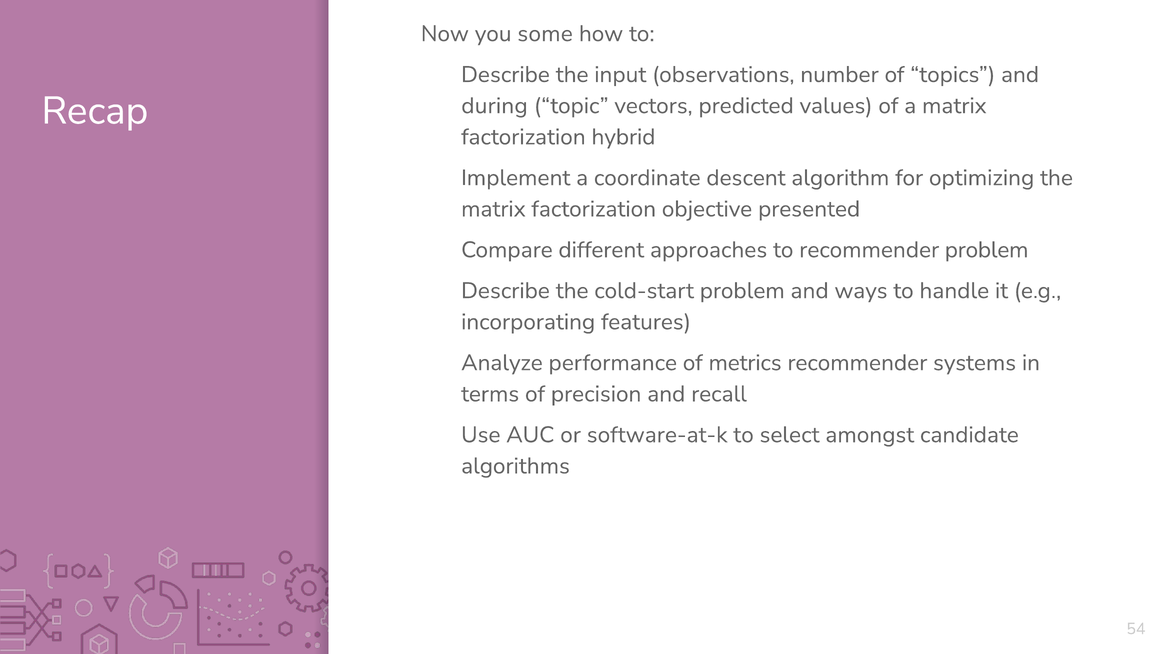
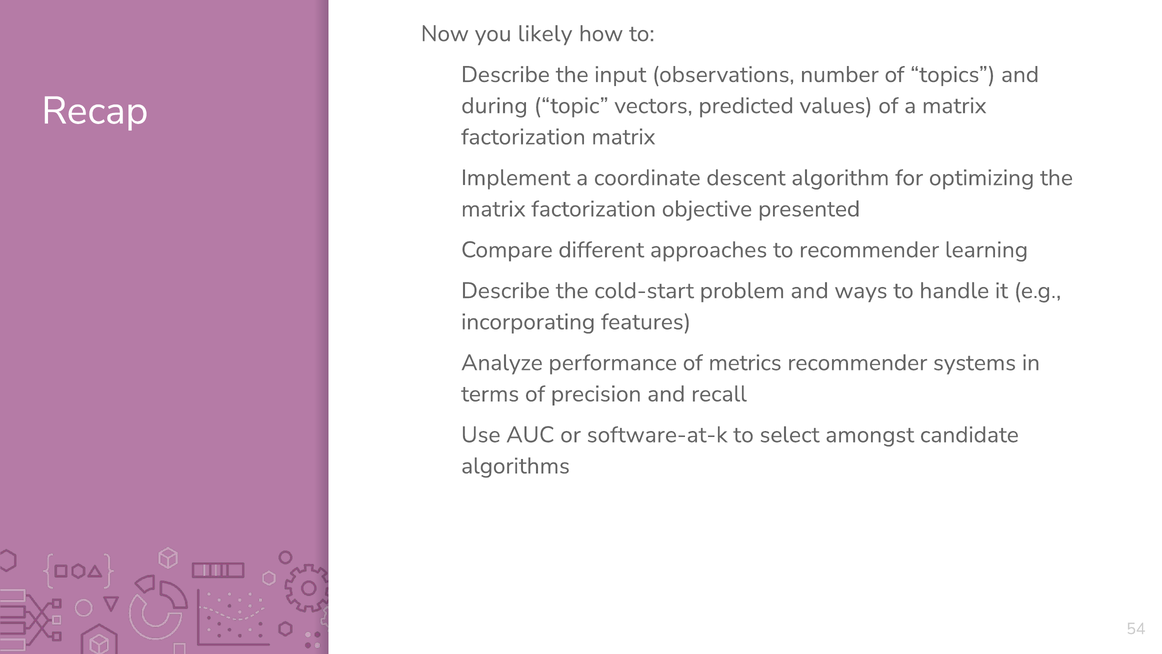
some: some -> likely (545, 34)
factorization hybrid: hybrid -> matrix (623, 137)
recommender problem: problem -> learning (986, 250)
